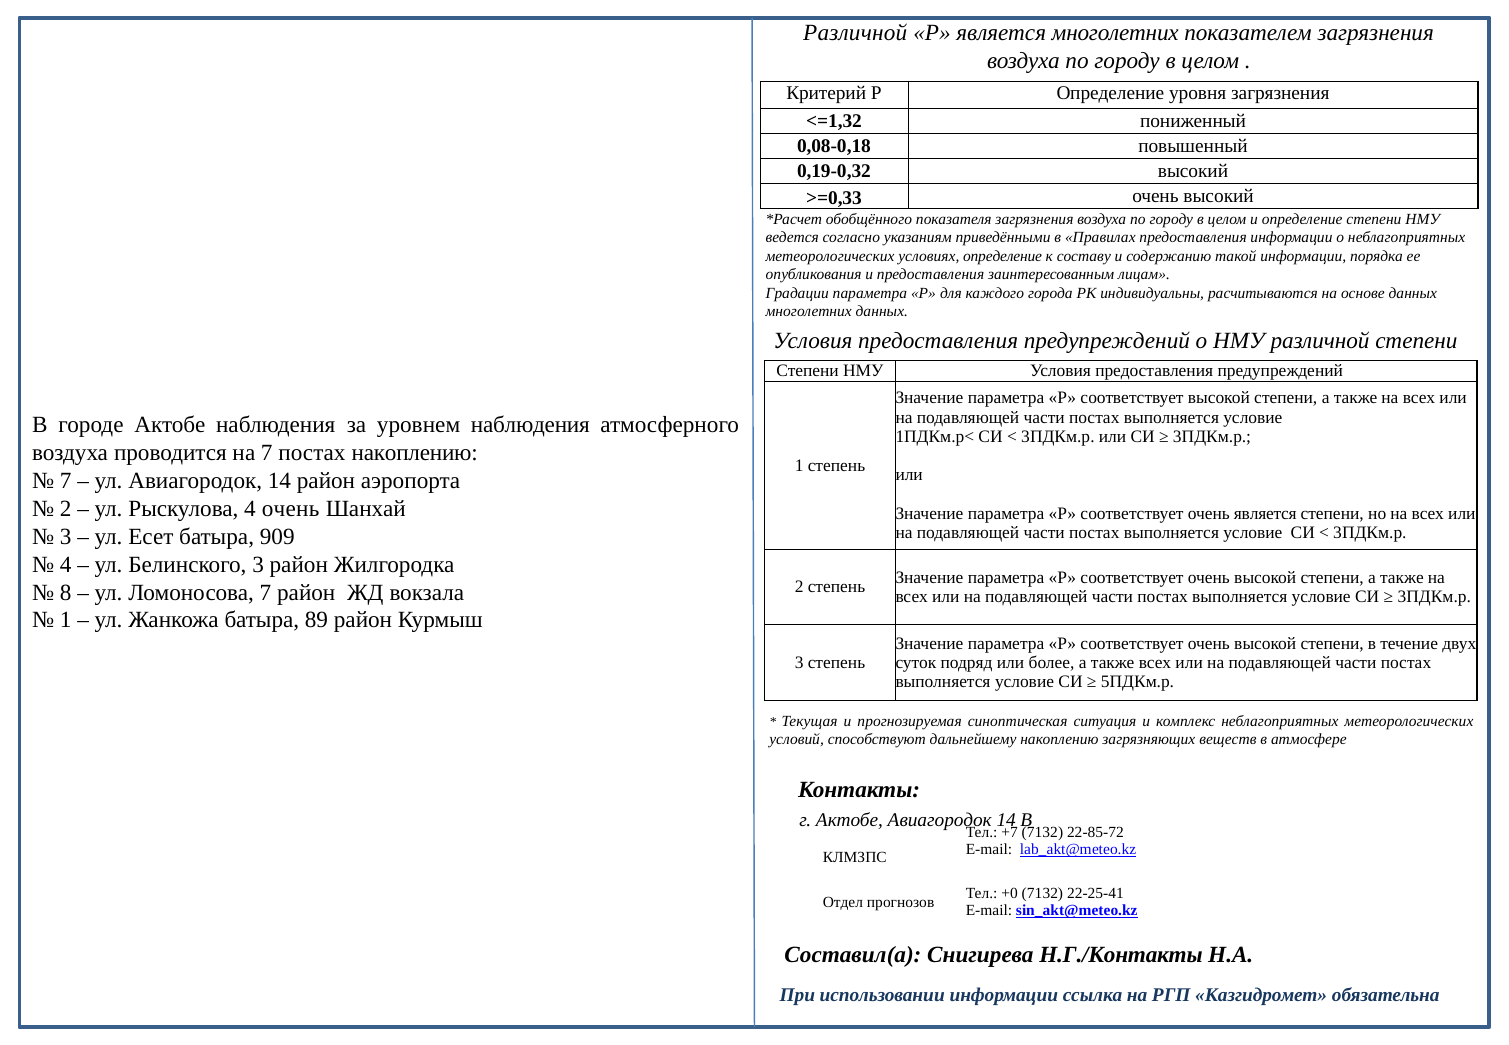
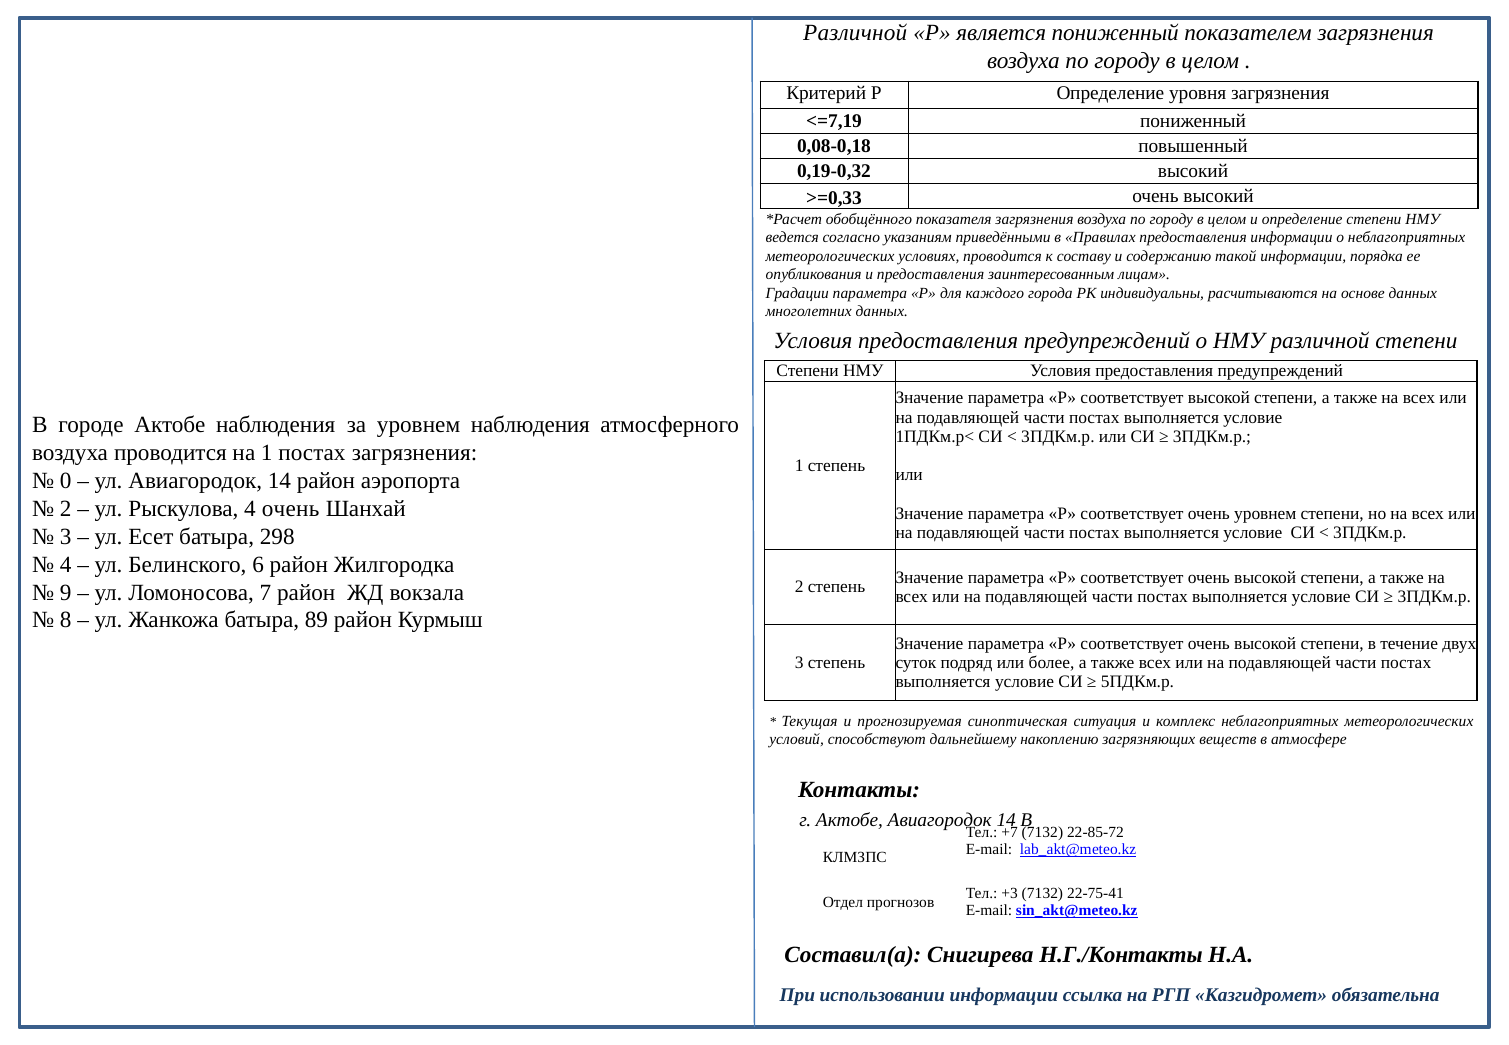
является многолетних: многолетних -> пониженный (1115, 33)
<=1,32: <=1,32 -> <=7,19 (834, 121)
условиях определение: определение -> проводится (1002, 256)
на 7: 7 -> 1 (267, 453)
постах накоплению: накоплению -> загрязнения (415, 453)
7: 7 -> 0 (66, 481)
очень является: является -> уровнем (1265, 514)
909: 909 -> 298 (277, 536)
Белинского 3: 3 -> 6 (258, 564)
8: 8 -> 9 (66, 592)
1: 1 -> 8 (66, 620)
+0: +0 -> +3 (1010, 893)
22-25-41: 22-25-41 -> 22-75-41 (1095, 893)
